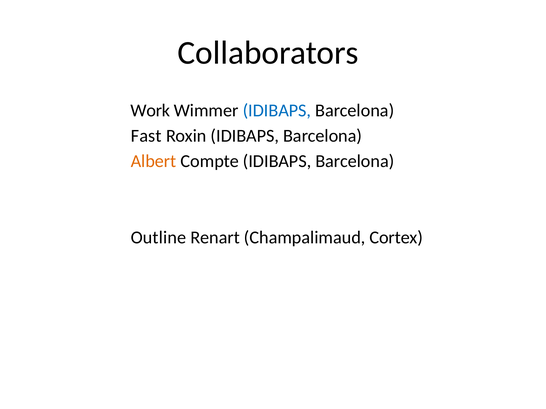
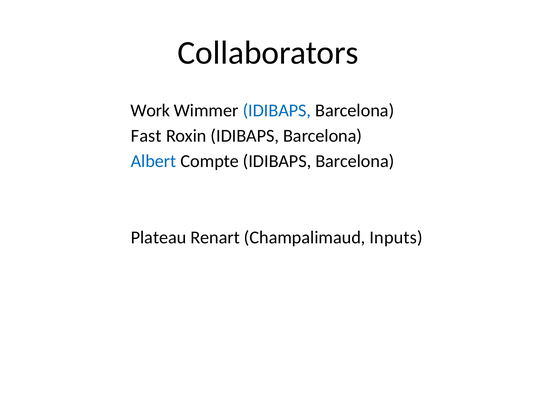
Albert colour: orange -> blue (154, 161)
Outline: Outline -> Plateau (159, 238)
Cortex: Cortex -> Inputs (396, 238)
